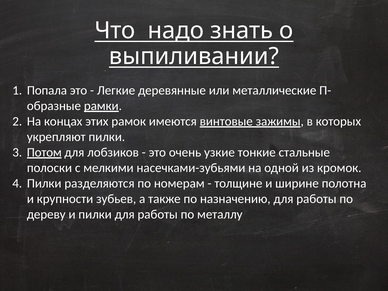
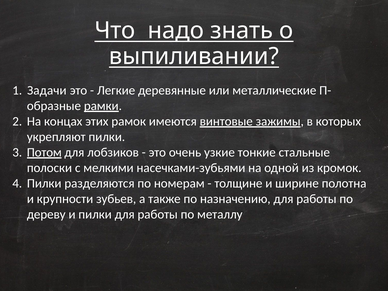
Попала: Попала -> Задачи (47, 90)
